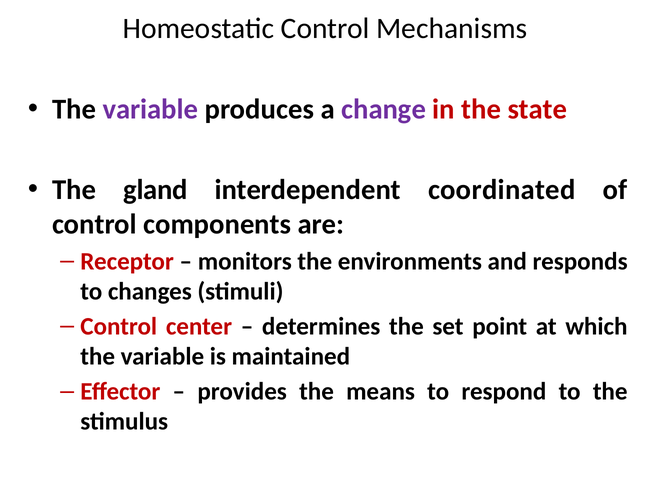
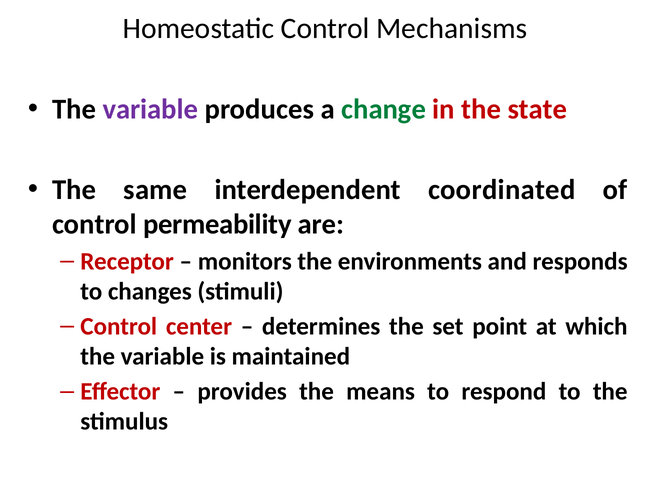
change colour: purple -> green (384, 109)
gland: gland -> same (155, 190)
components: components -> permeability (217, 224)
